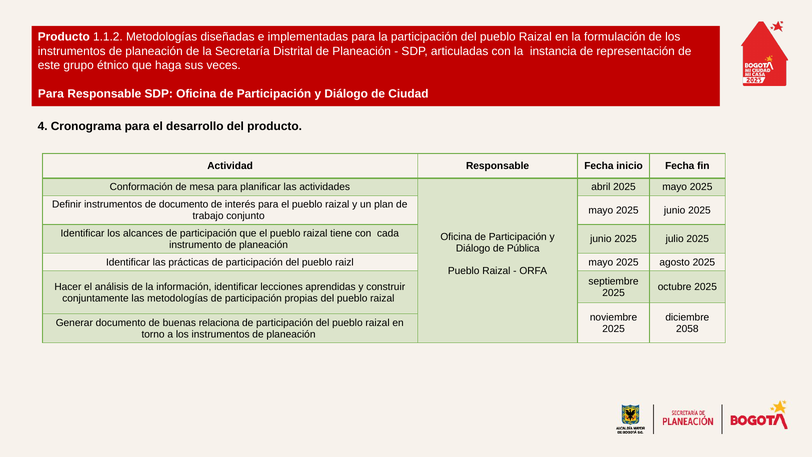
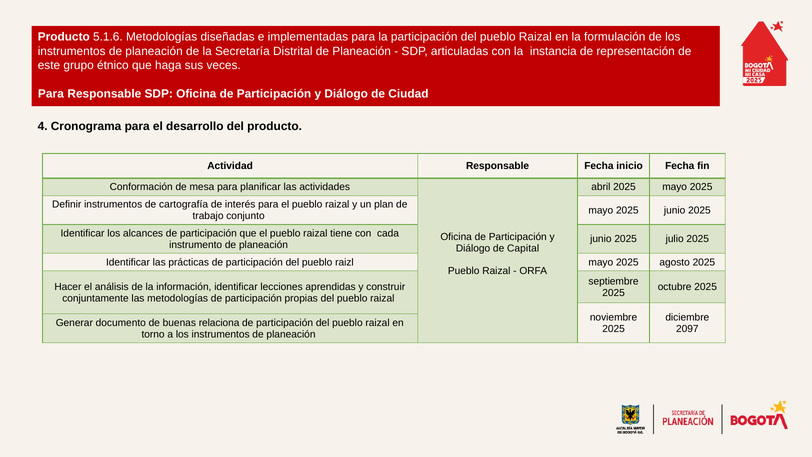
1.1.2: 1.1.2 -> 5.1.6 (108, 37)
de documento: documento -> cartografía (184, 204)
Pública: Pública -> Capital (523, 248)
2058: 2058 -> 2097 (687, 328)
